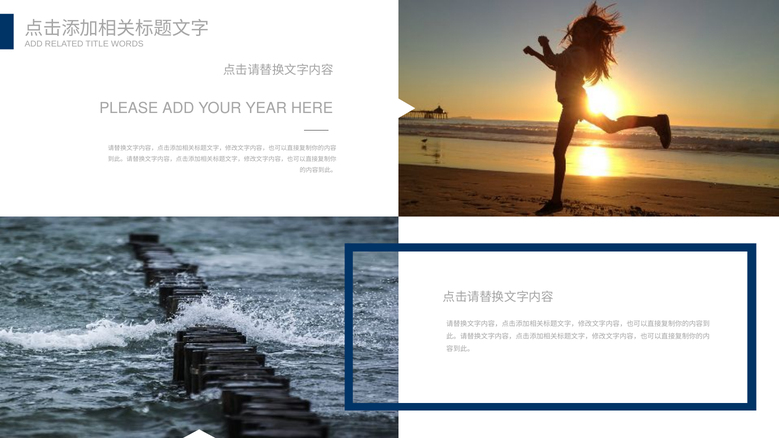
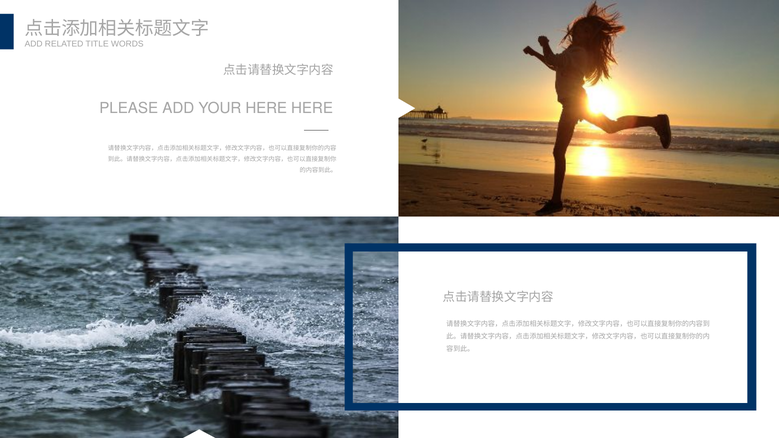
YOUR YEAR: YEAR -> HERE (266, 108)
